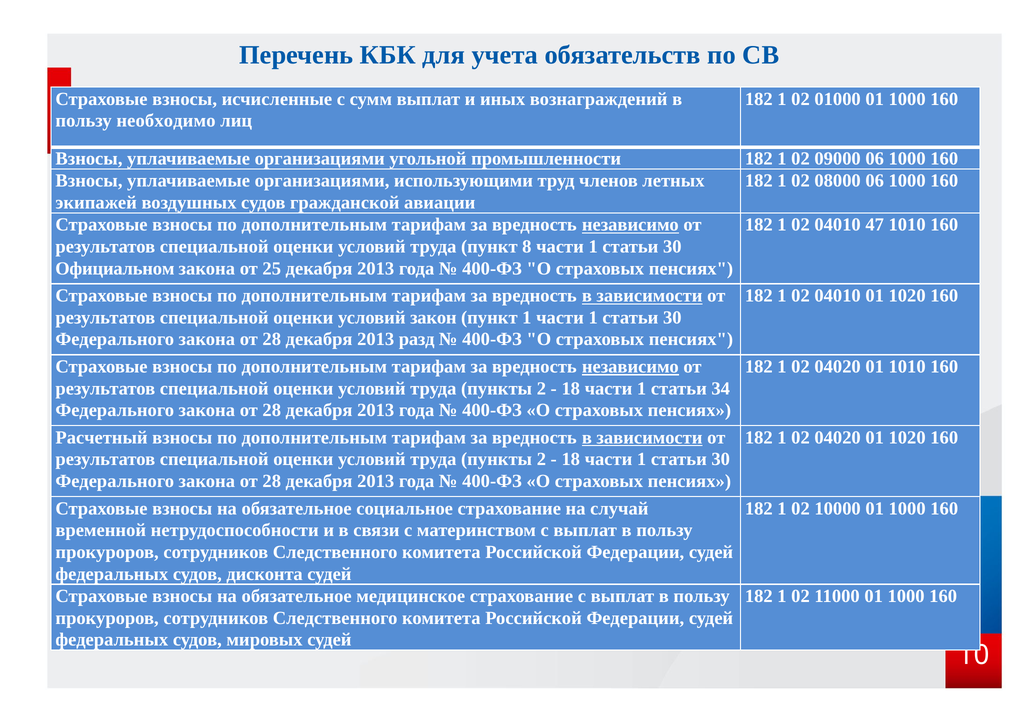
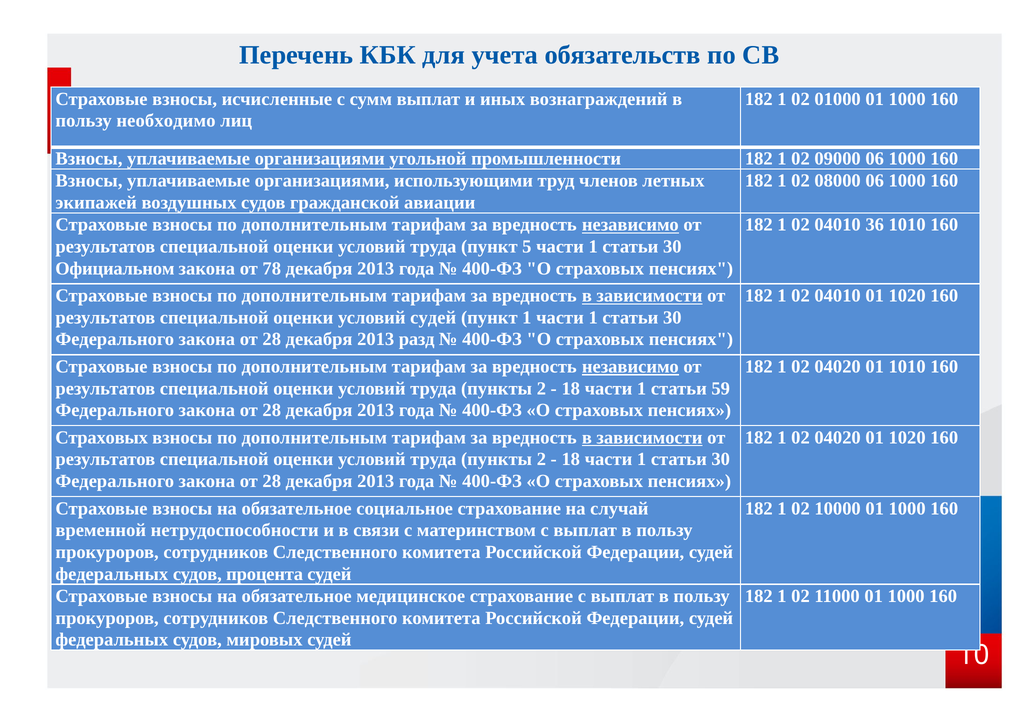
47: 47 -> 36 (875, 225)
8: 8 -> 5 (527, 246)
25: 25 -> 78 (272, 268)
условий закон: закон -> судей (433, 317)
34: 34 -> 59 (721, 388)
Расчетный: Расчетный -> Страховых (102, 437)
дисконта: дисконта -> процента (265, 574)
